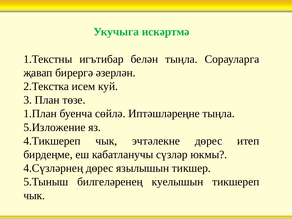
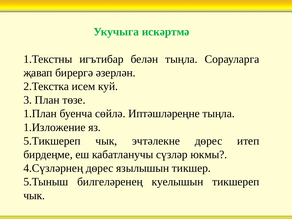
5.Изложение: 5.Изложение -> 1.Изложение (54, 127)
4.Тикшереп: 4.Тикшереп -> 5.Тикшереп (52, 141)
